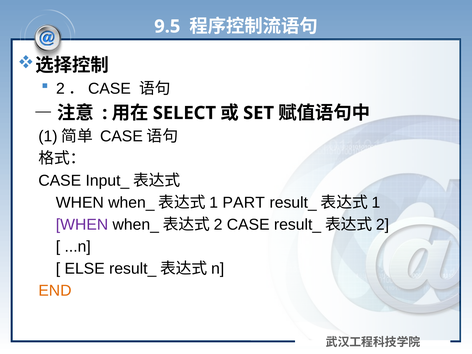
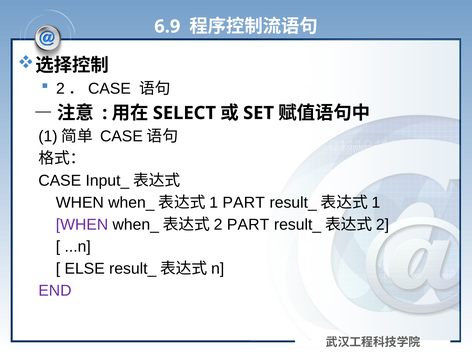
9.5: 9.5 -> 6.9 (167, 26)
CASE: CASE -> PART (248, 225)
END colour: orange -> purple (55, 291)
